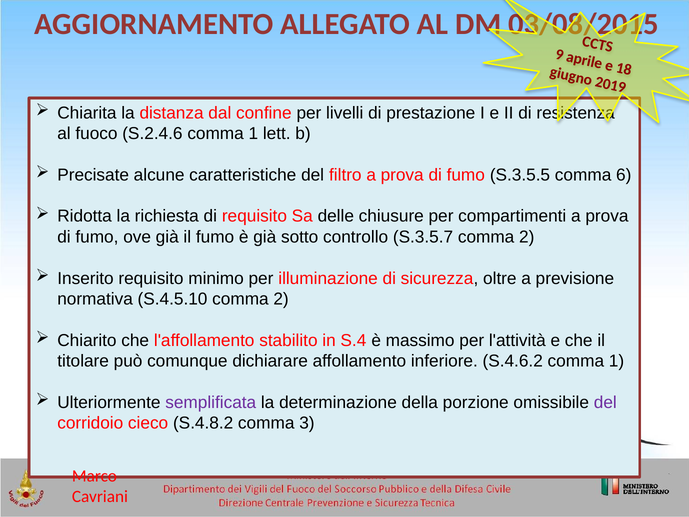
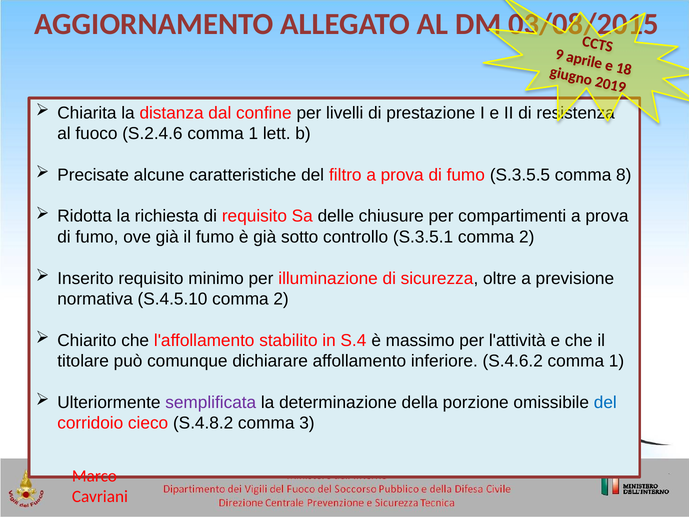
6: 6 -> 8 (624, 175)
S.3.5.7: S.3.5.7 -> S.3.5.1 (423, 237)
del colour: purple -> blue (605, 402)
